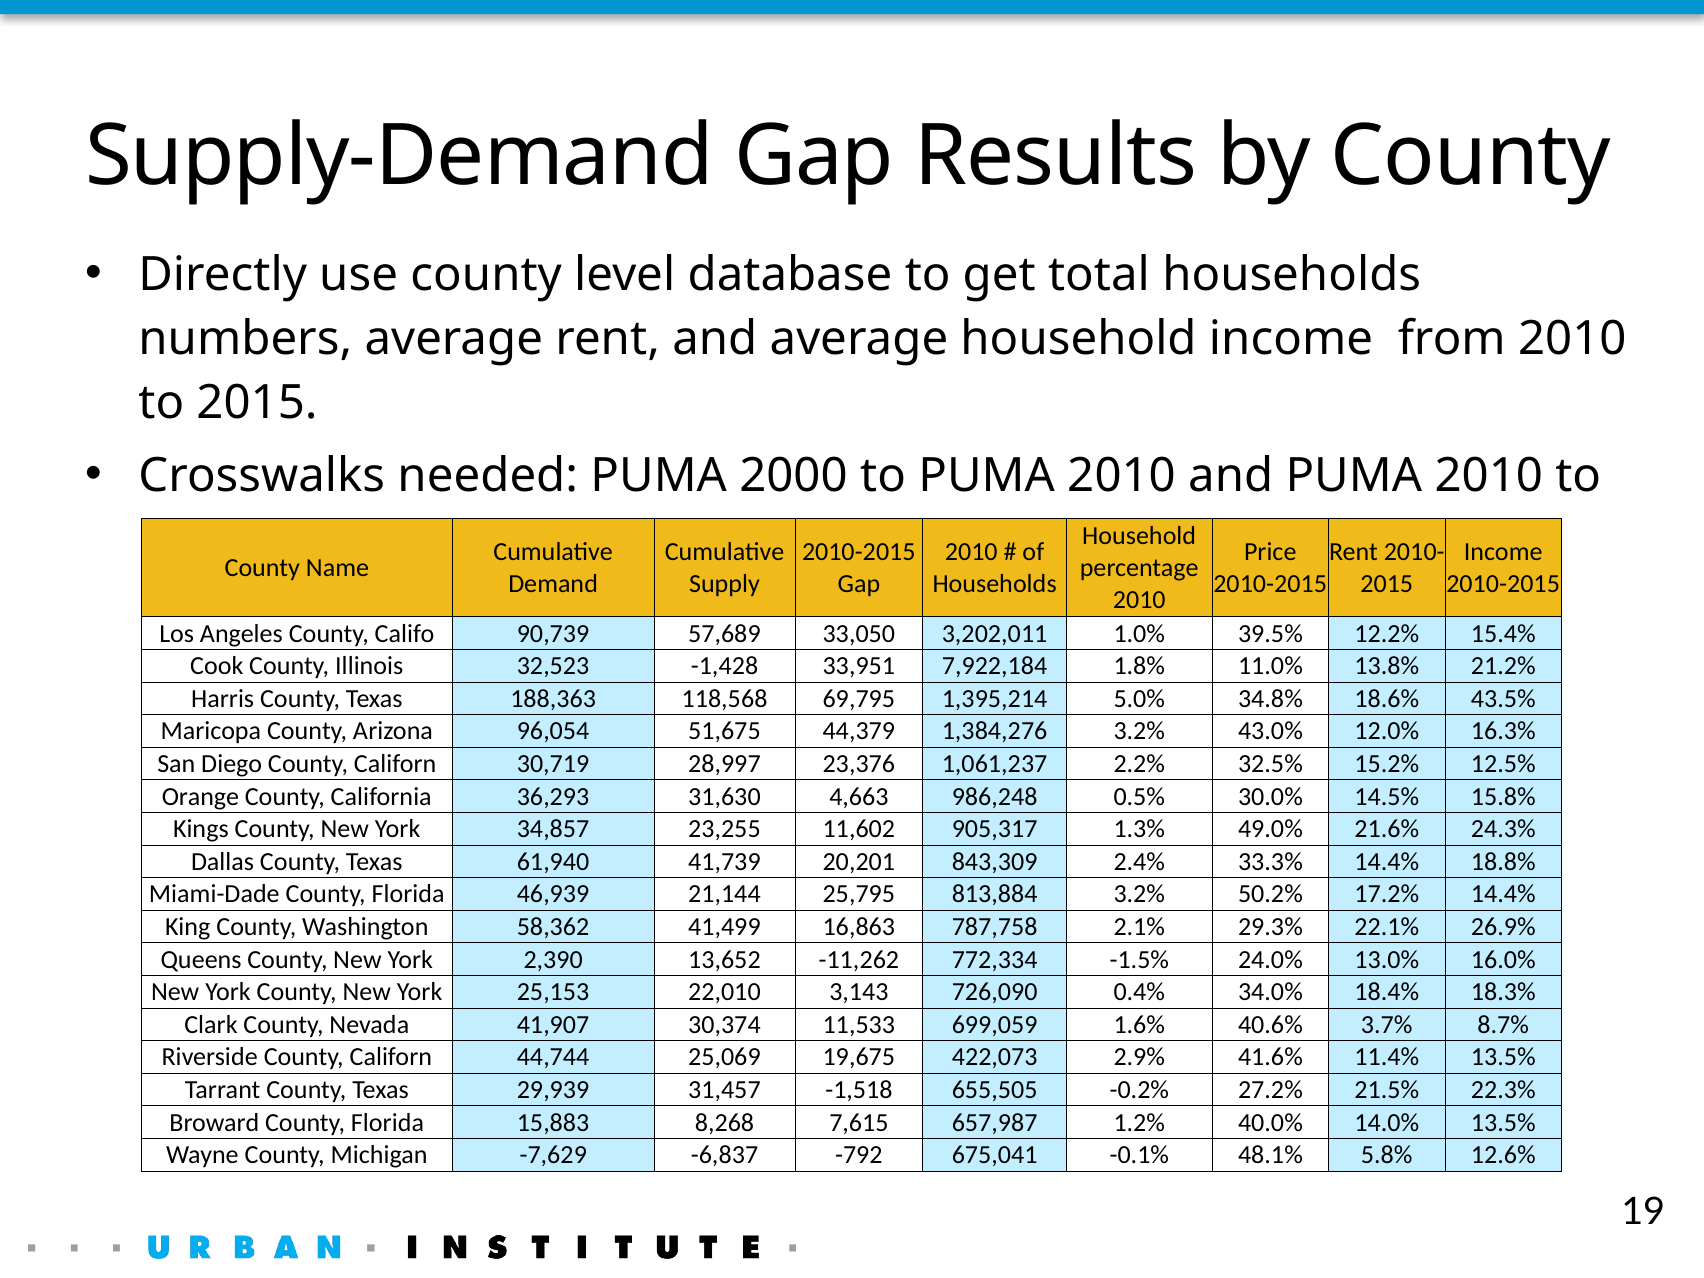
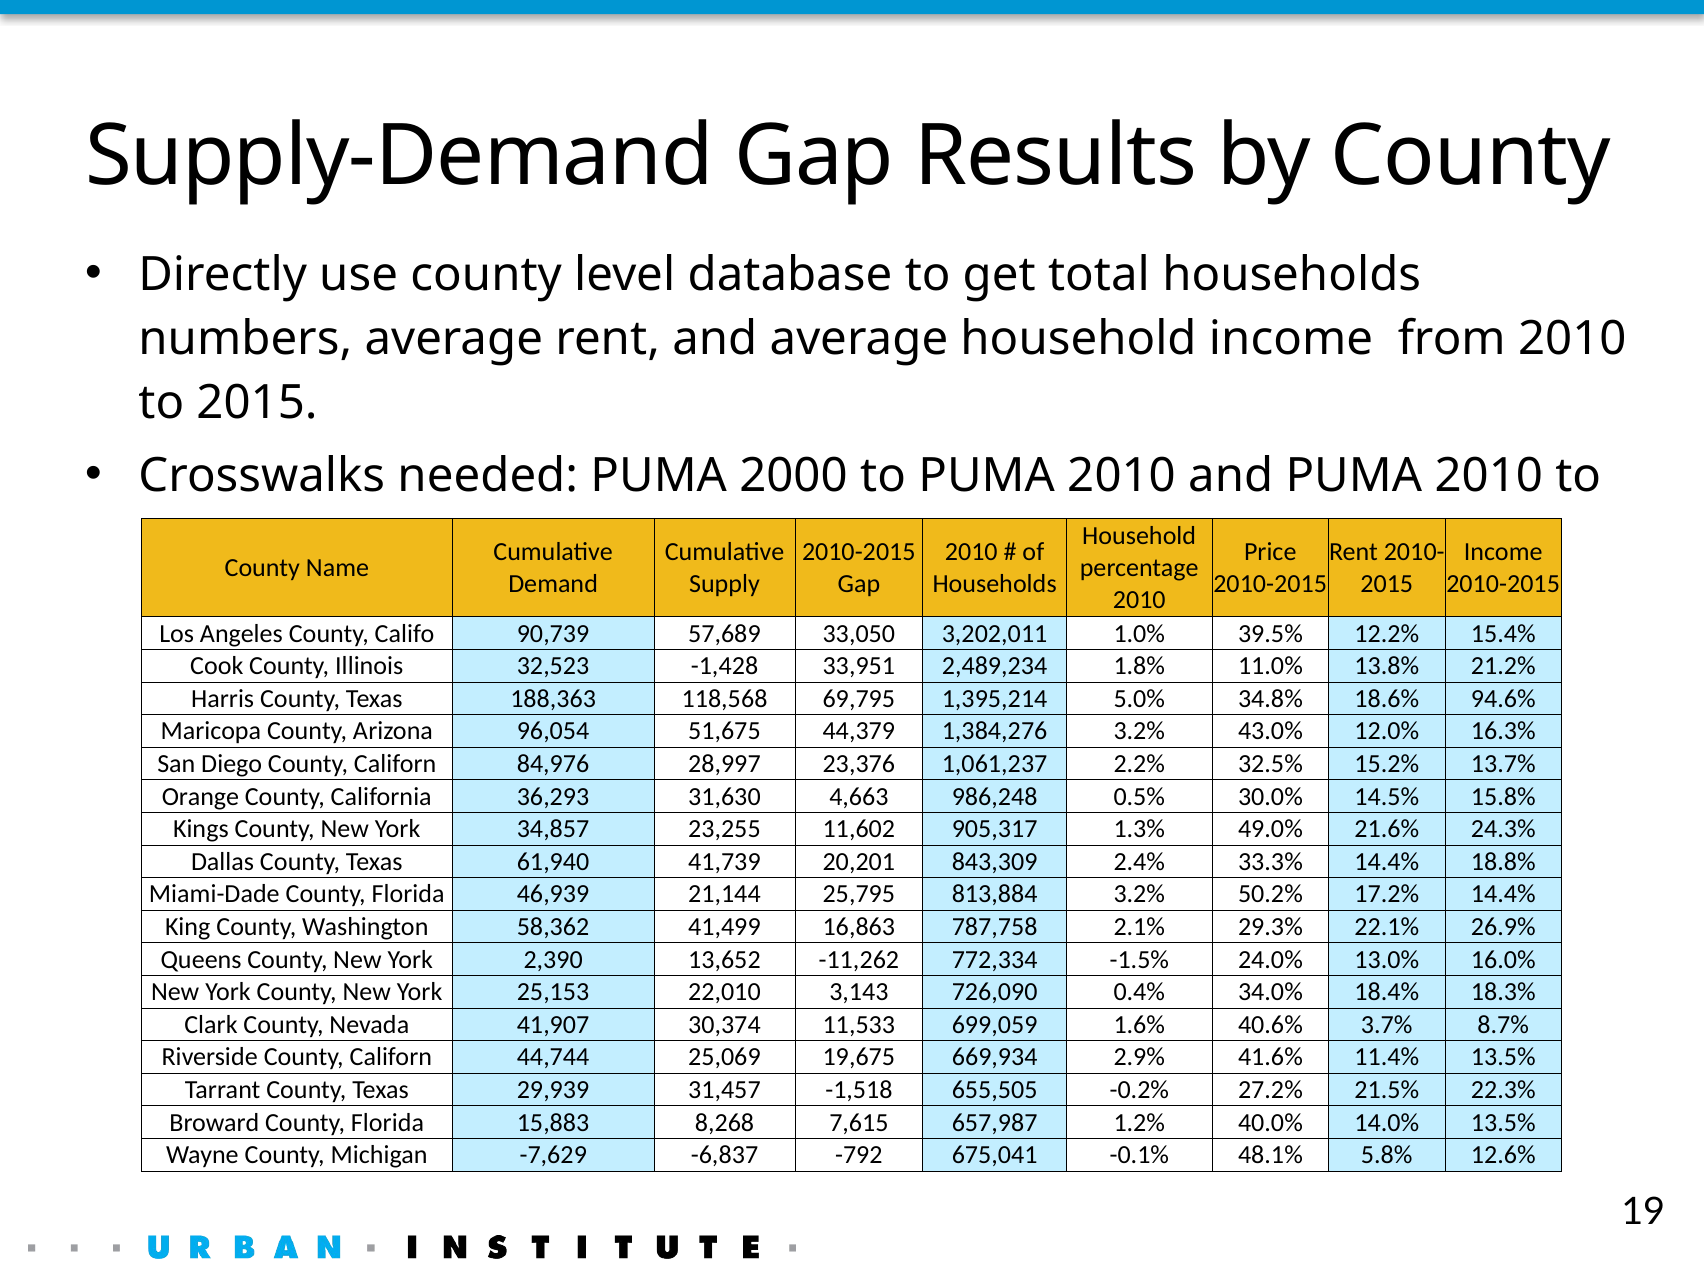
7,922,184: 7,922,184 -> 2,489,234 (995, 666)
43.5%: 43.5% -> 94.6% (1503, 699)
30,719: 30,719 -> 84,976 (553, 764)
12.5%: 12.5% -> 13.7% (1503, 764)
422,073: 422,073 -> 669,934 (995, 1057)
